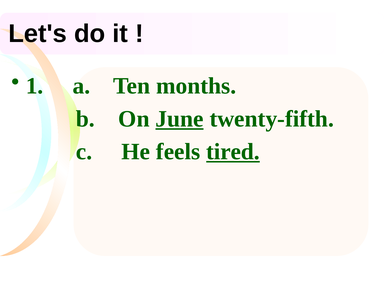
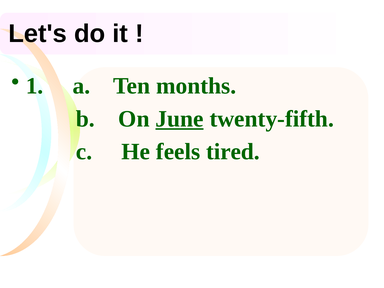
tired underline: present -> none (233, 152)
